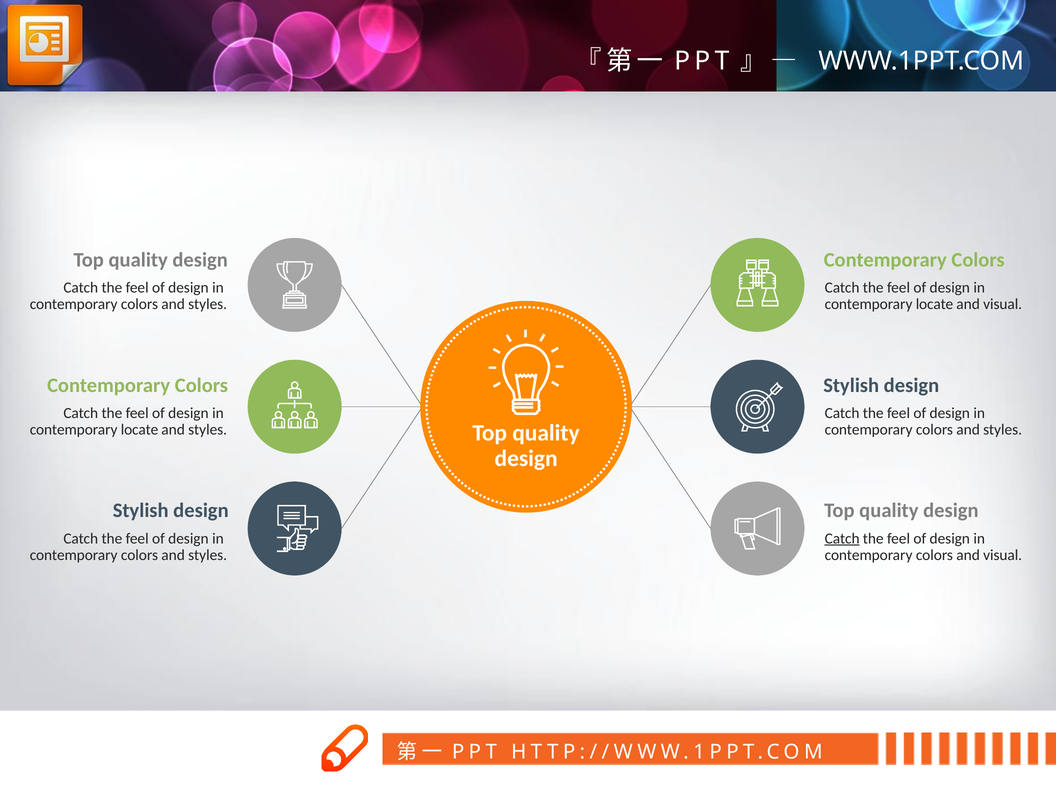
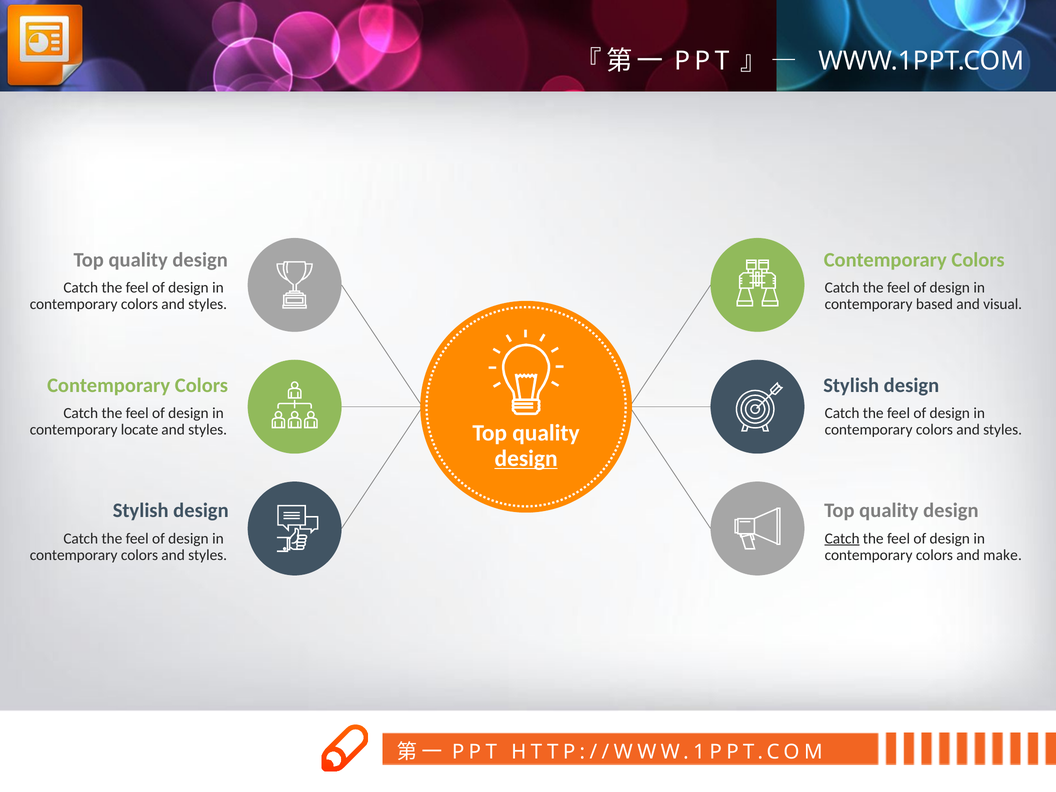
locate: locate -> based (934, 304)
design underline: none -> present (526, 458)
colors and visual: visual -> make (1003, 555)
